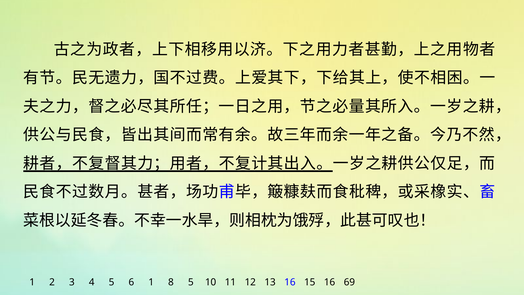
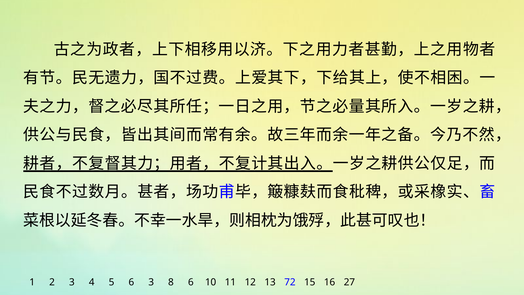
6 1: 1 -> 3 (151, 282)
8 5: 5 -> 6 (191, 282)
13 16: 16 -> 72 (290, 282)
69: 69 -> 27 (349, 282)
